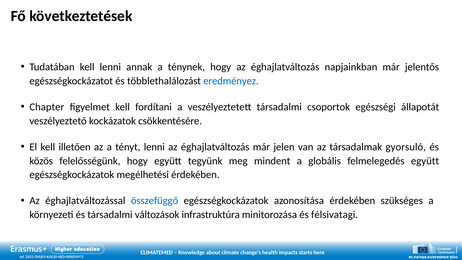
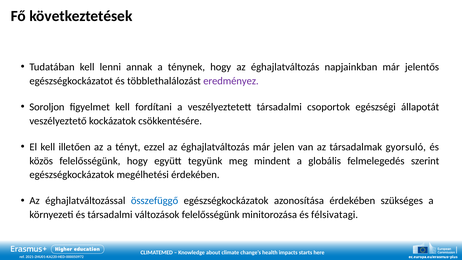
eredményez colour: blue -> purple (231, 81)
Chapter: Chapter -> Soroljon (47, 107)
tényt lenni: lenni -> ezzel (154, 147)
felmelegedés együtt: együtt -> szerint (425, 161)
változások infrastruktúra: infrastruktúra -> felelősségünk (211, 215)
